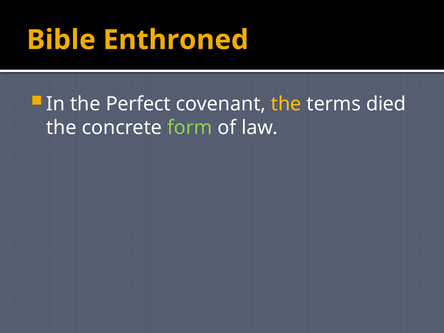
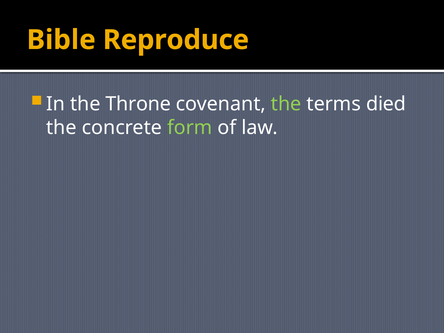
Enthroned: Enthroned -> Reproduce (176, 40)
Perfect: Perfect -> Throne (138, 104)
the colour: yellow -> light green (286, 104)
